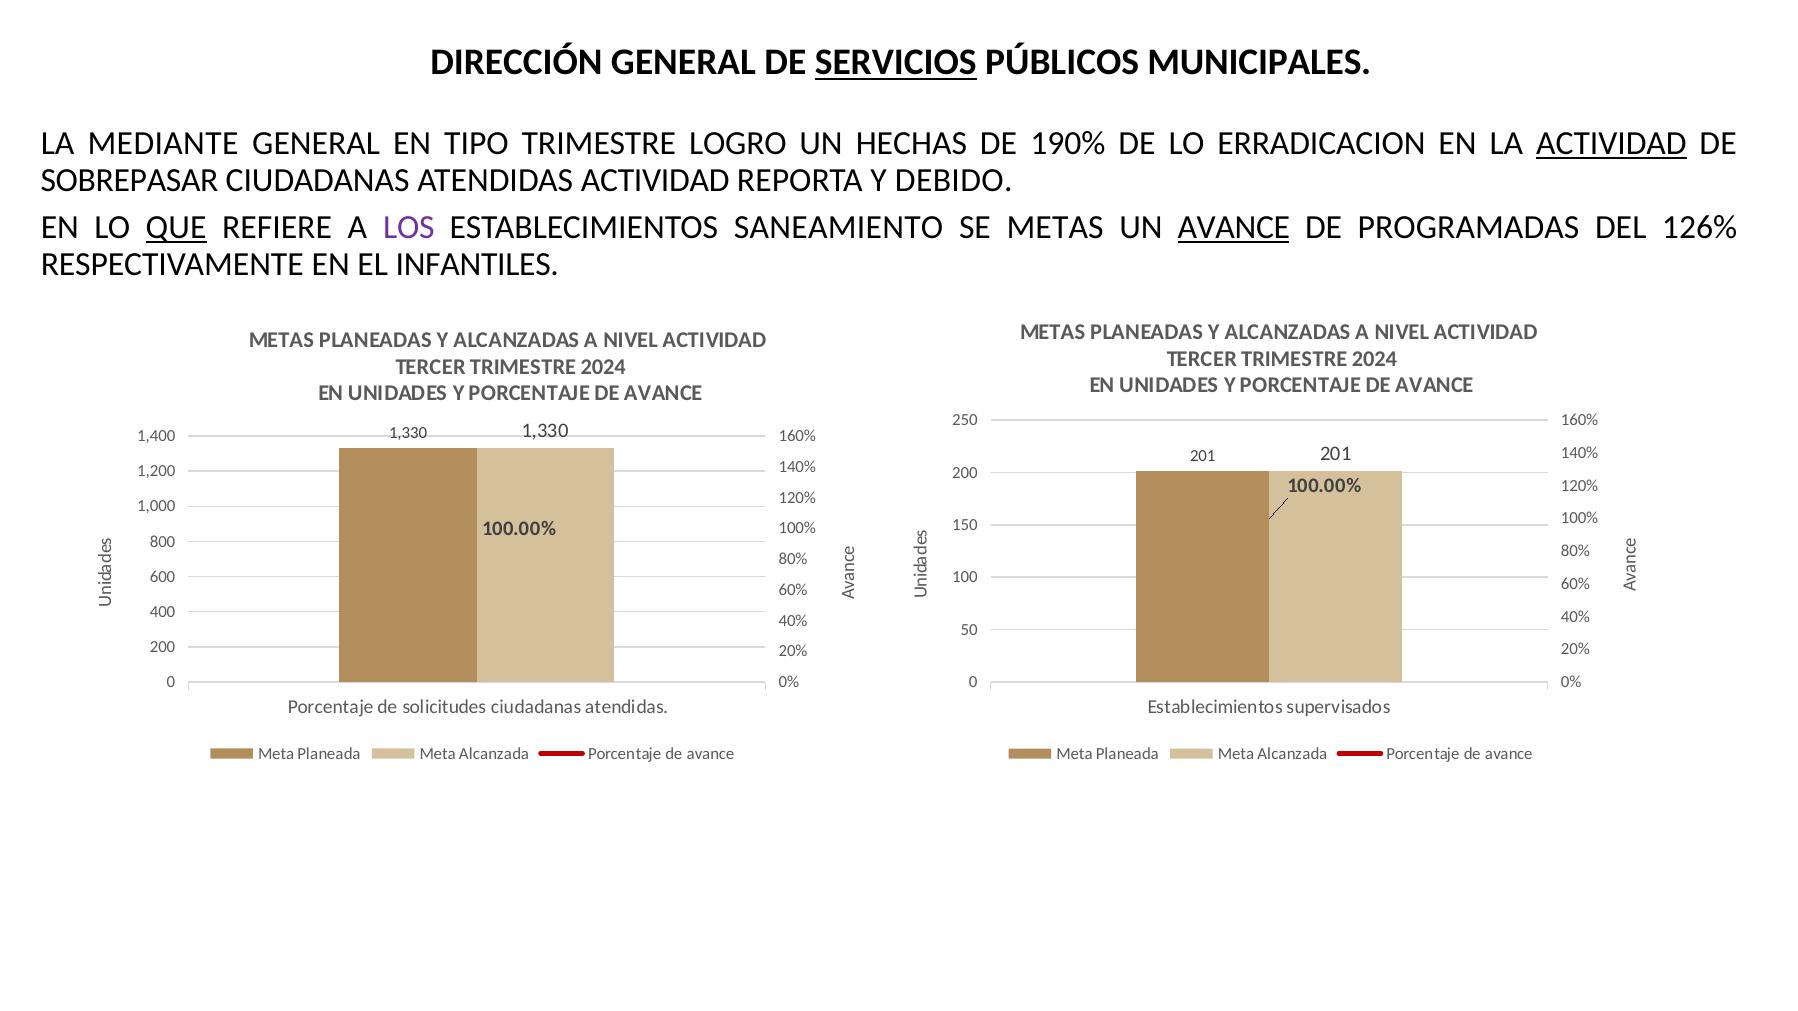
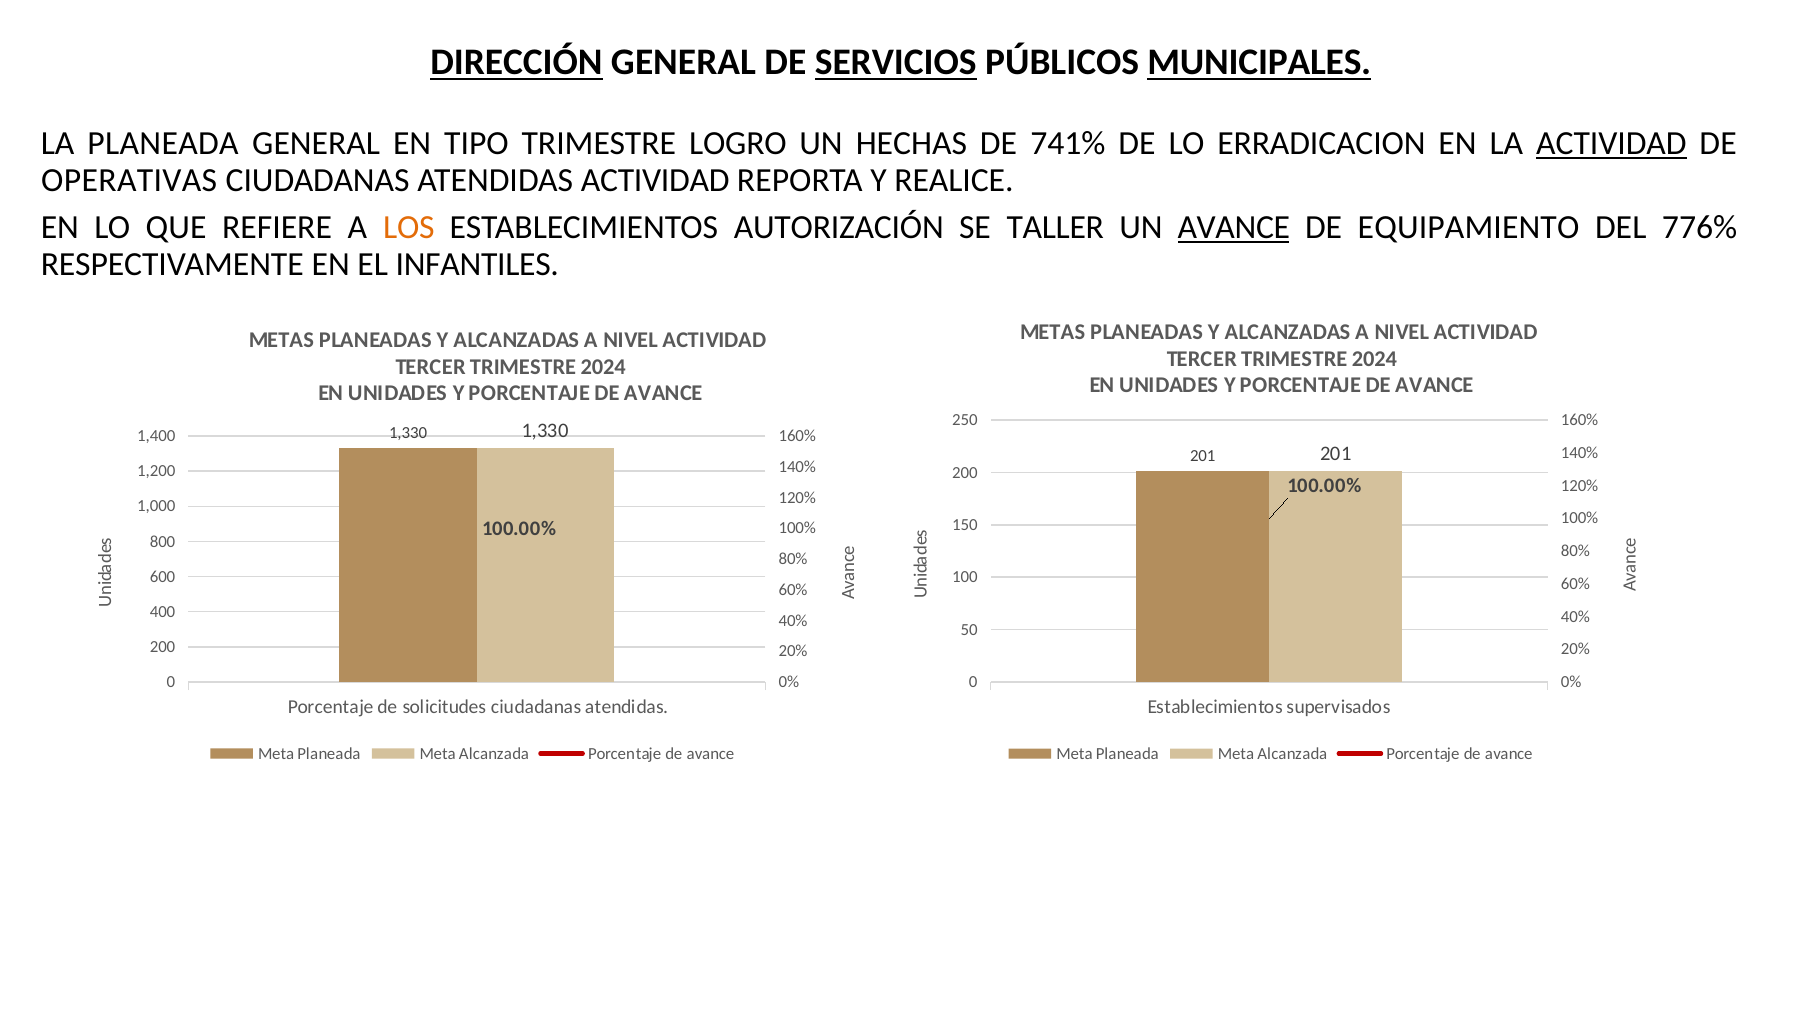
DIRECCIÓN underline: none -> present (517, 63)
MUNICIPALES underline: none -> present (1259, 63)
LA MEDIANTE: MEDIANTE -> PLANEADA (163, 144)
190%: 190% -> 741% (1068, 144)
SOBREPASAR: SOBREPASAR -> OPERATIVAS (129, 180)
DEBIDO: DEBIDO -> REALICE (954, 180)
QUE underline: present -> none (176, 228)
LOS colour: purple -> orange (409, 228)
SANEAMIENTO: SANEAMIENTO -> AUTORIZACIÓN (839, 228)
SE METAS: METAS -> TALLER (1055, 228)
PROGRAMADAS: PROGRAMADAS -> EQUIPAMIENTO (1469, 228)
126%: 126% -> 776% (1700, 228)
